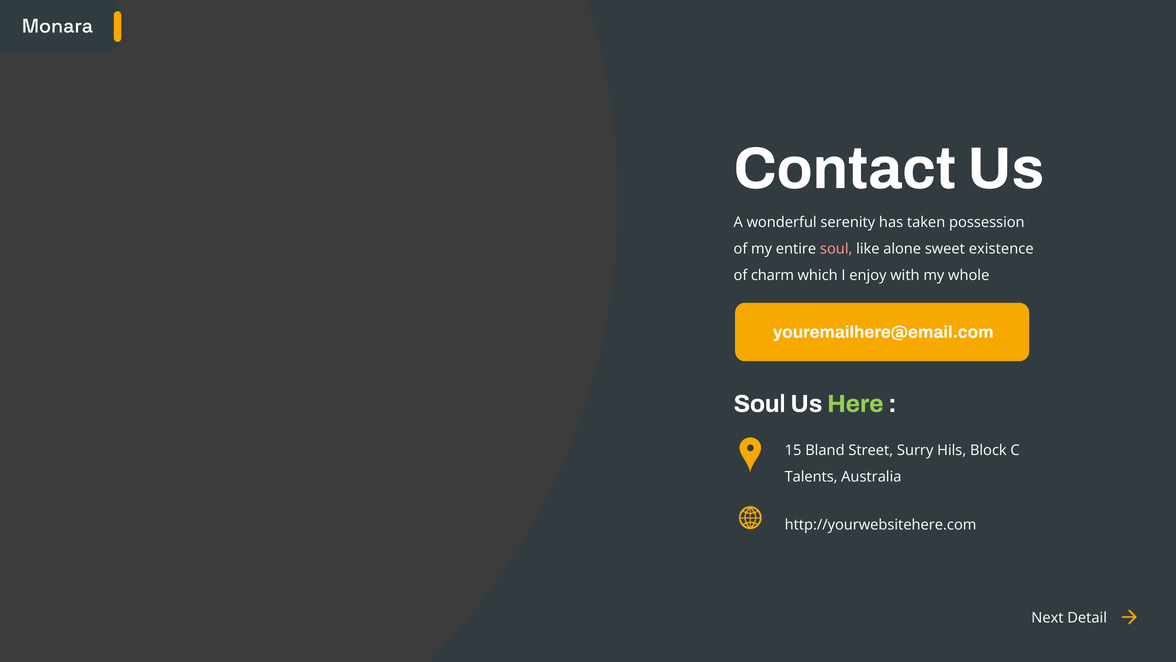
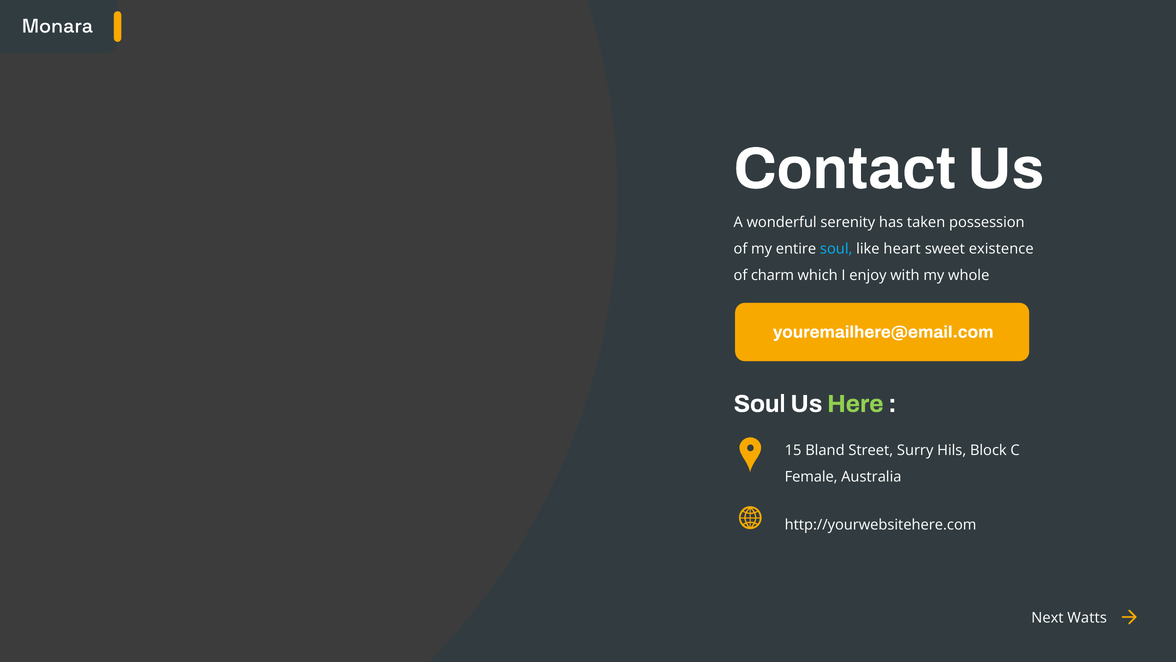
soul colour: pink -> light blue (836, 249)
alone: alone -> heart (902, 249)
Talents: Talents -> Female (811, 477)
Detail: Detail -> Watts (1087, 617)
